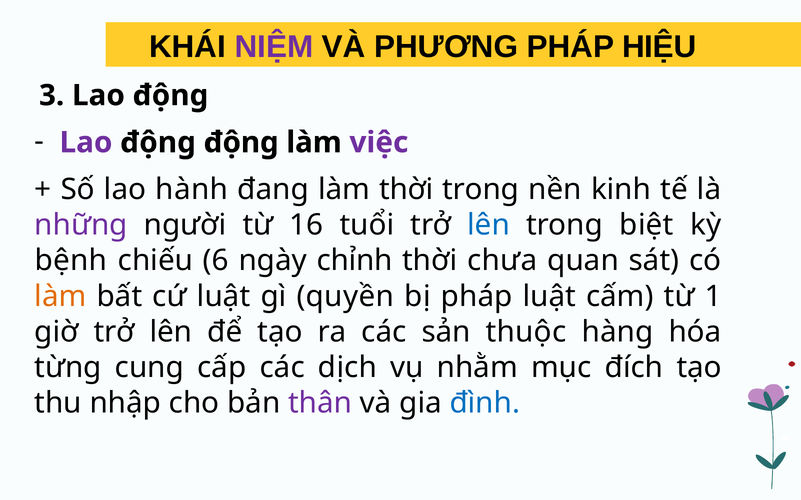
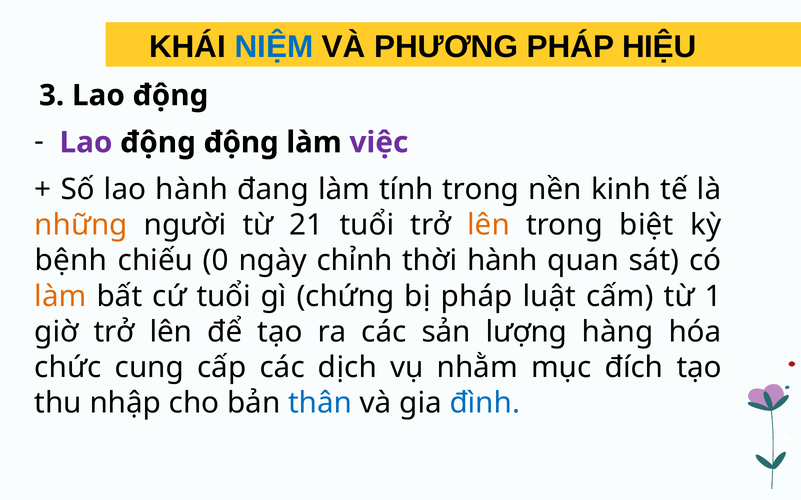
NIỆM colour: purple -> blue (274, 47)
làm thời: thời -> tính (406, 190)
những colour: purple -> orange (81, 225)
16: 16 -> 21 (306, 225)
lên colour: blue -> orange (489, 225)
6: 6 -> 0 (216, 261)
thời chưa: chưa -> hành (502, 261)
cứ luật: luật -> tuổi (224, 297)
quyền: quyền -> chứng (346, 297)
thuộc: thuộc -> lượng (526, 332)
từng: từng -> chức (68, 368)
thân colour: purple -> blue (320, 403)
